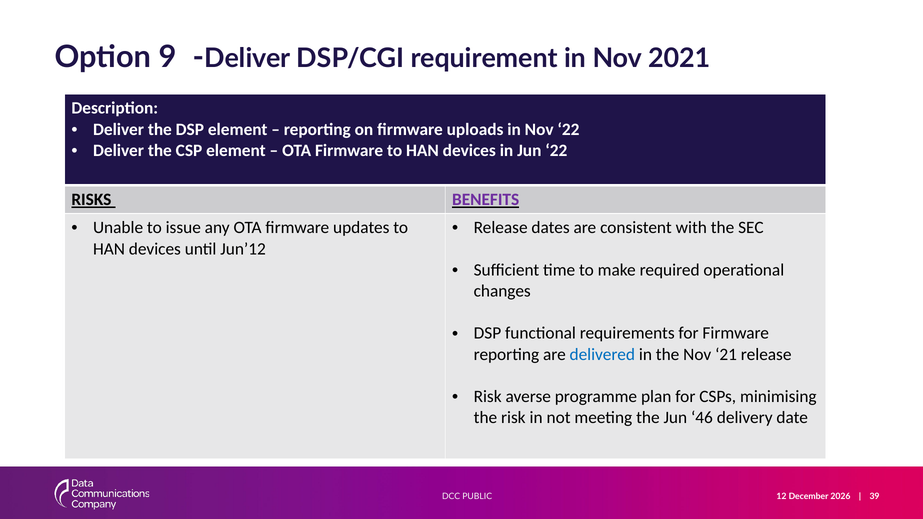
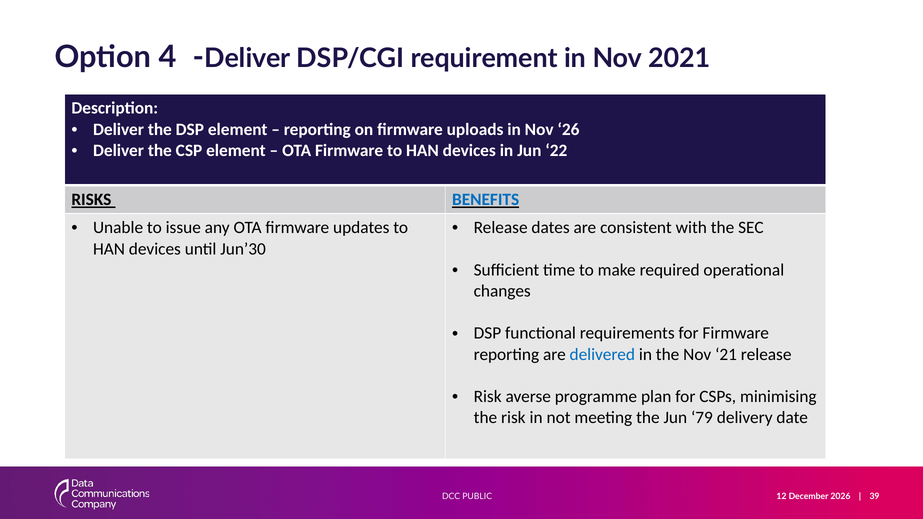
9: 9 -> 4 (168, 57)
Nov 22: 22 -> 26 (568, 129)
BENEFITS colour: purple -> blue (486, 200)
Jun’12: Jun’12 -> Jun’30 (243, 249)
46: 46 -> 79 (702, 418)
